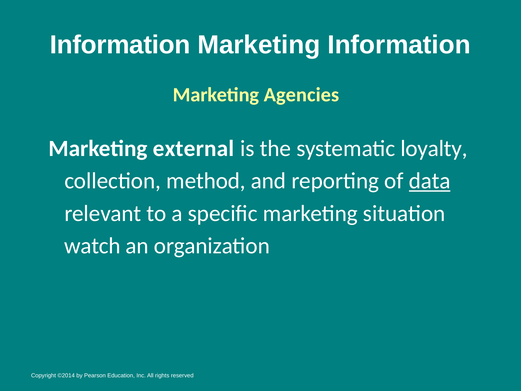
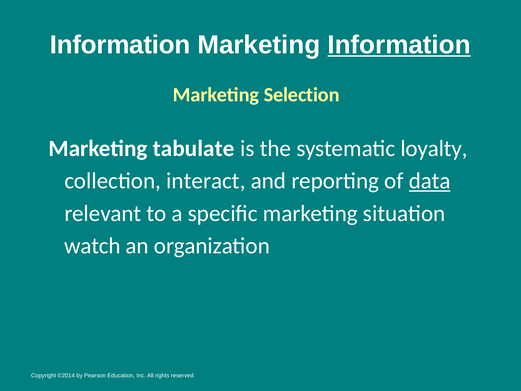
Information underline: none -> present (399, 45)
Agencies: Agencies -> Selection (302, 95)
external: external -> tabulate (194, 148)
method: method -> interact (206, 181)
